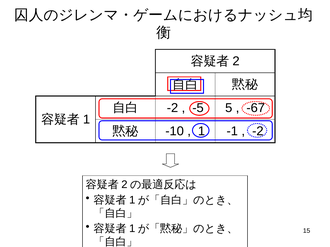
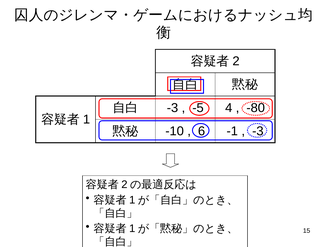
-2: -2 -> -3 (172, 108)
5: 5 -> 4 (229, 108)
-67: -67 -> -80 (256, 108)
1: 1 -> 6 (202, 132)
-2: -2 -> -3 (258, 132)
